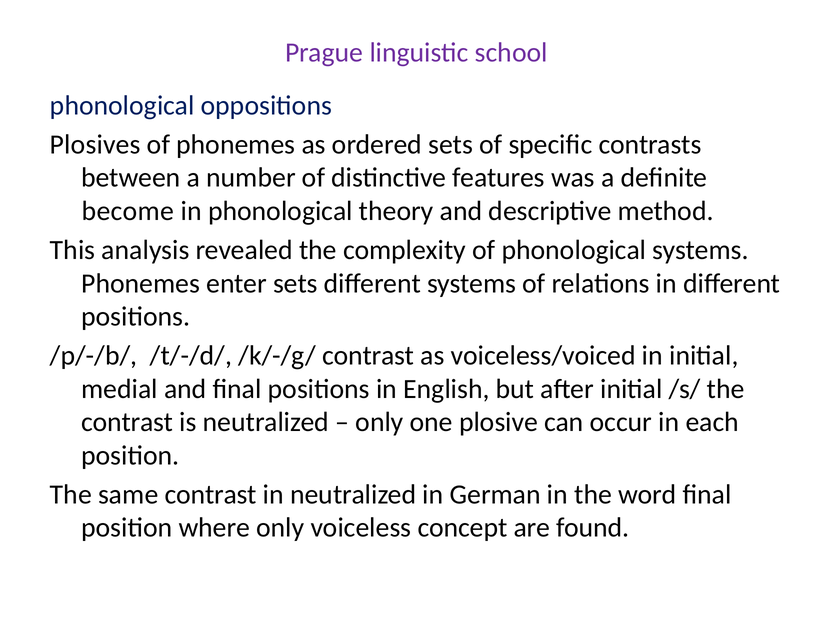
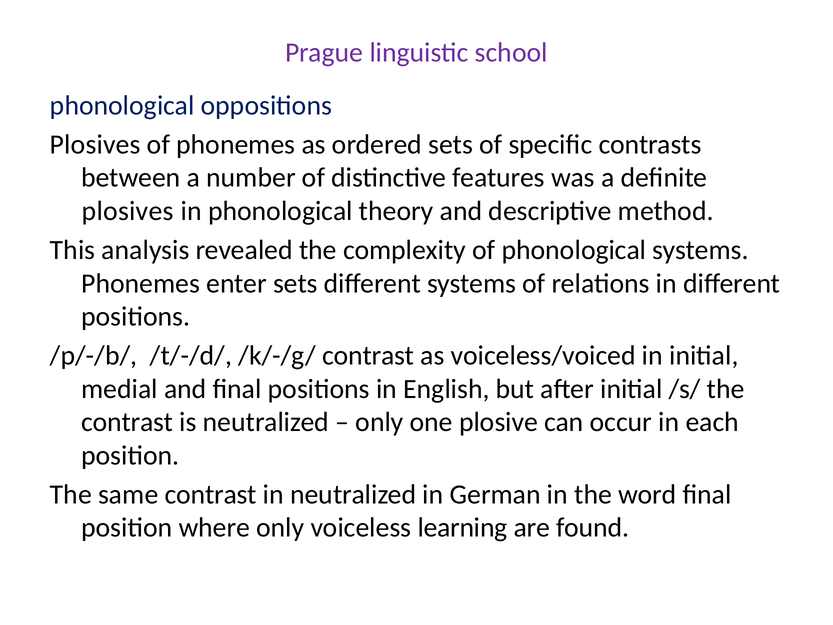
become: become -> plosives (128, 211)
concept: concept -> learning (463, 528)
